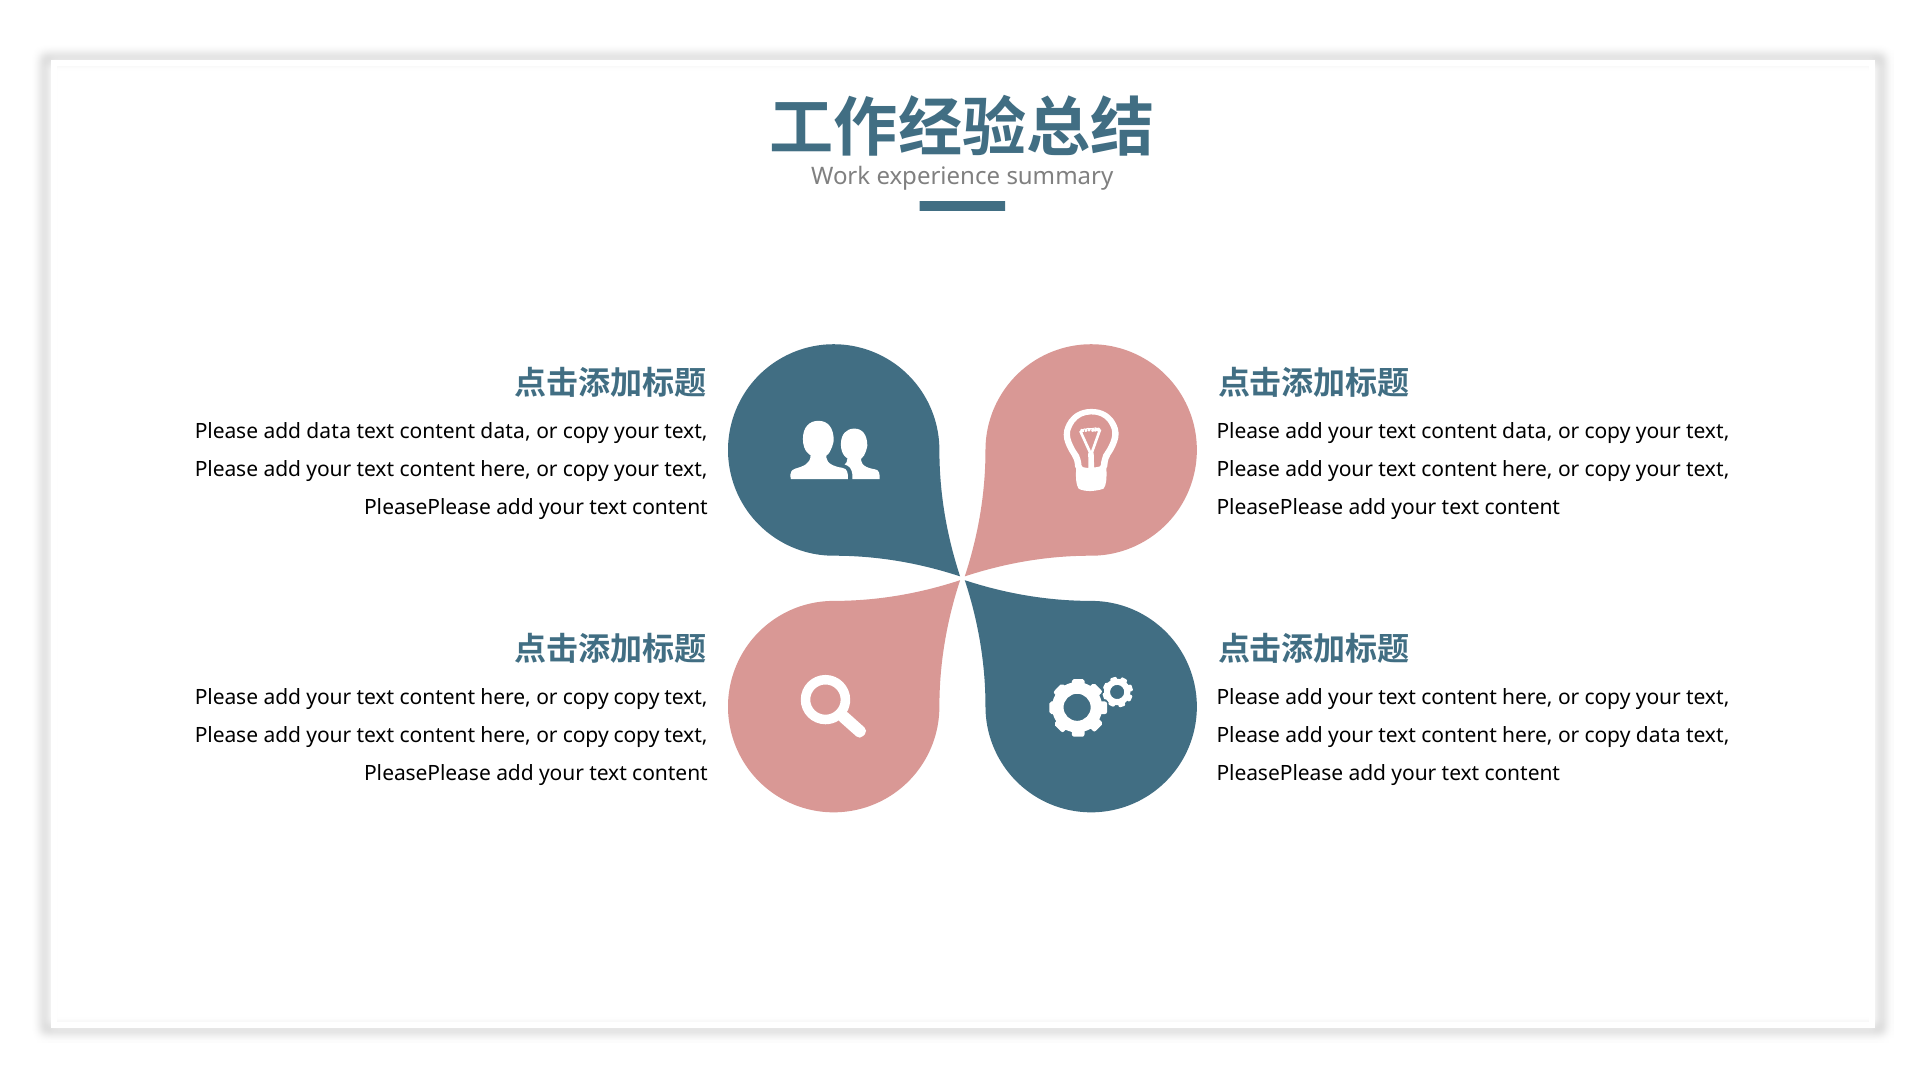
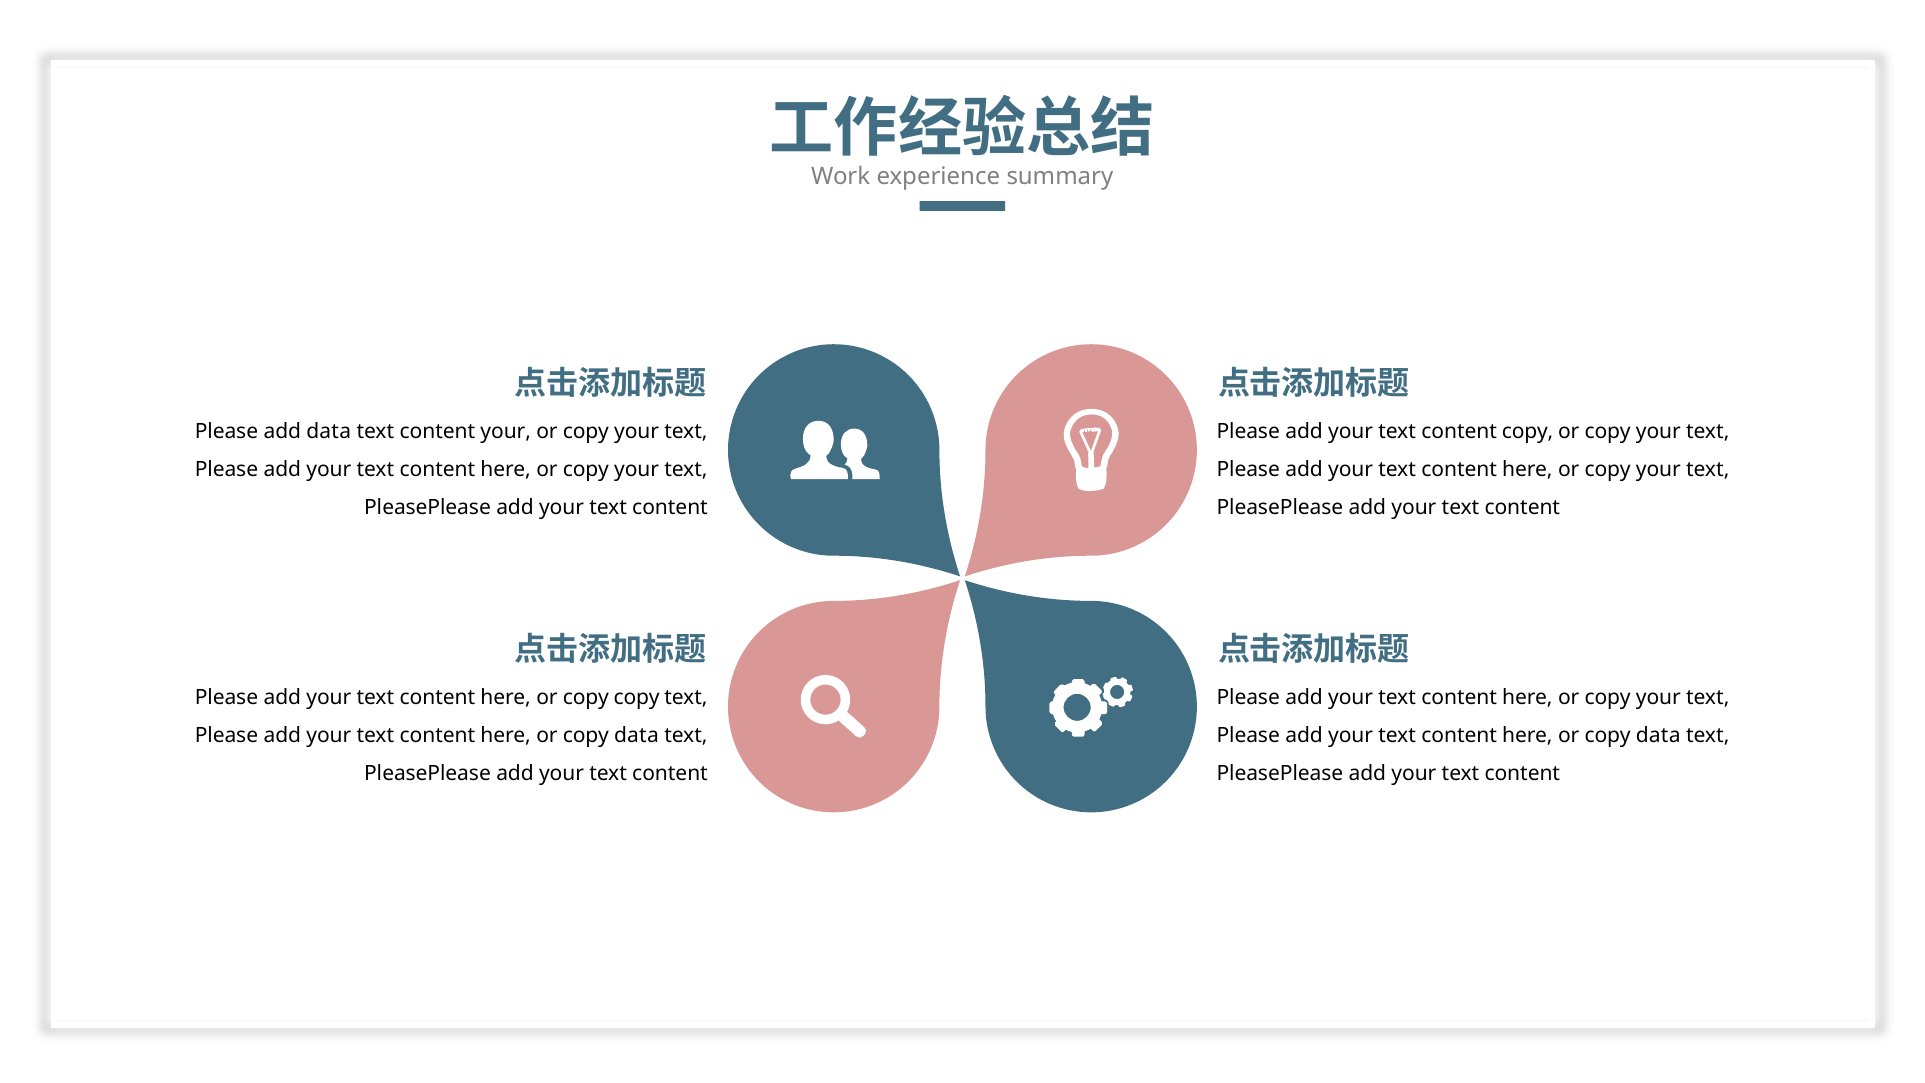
data: data -> your (506, 431)
your text content data: data -> copy (1528, 431)
copy: copy -> data (636, 735)
